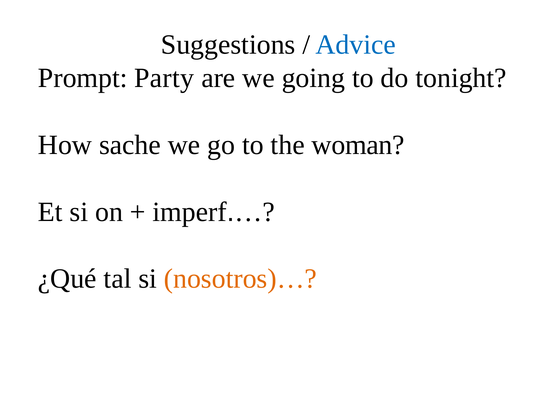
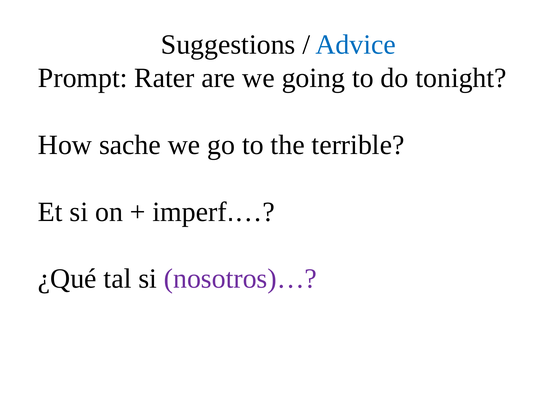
Party: Party -> Rater (164, 78)
woman: woman -> terrible (358, 145)
nosotros)… colour: orange -> purple (240, 279)
